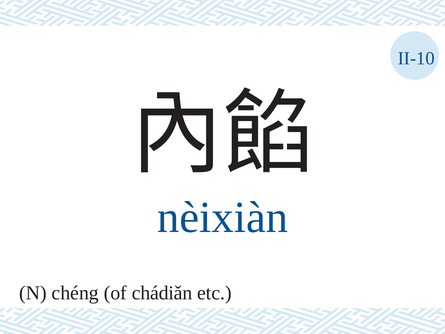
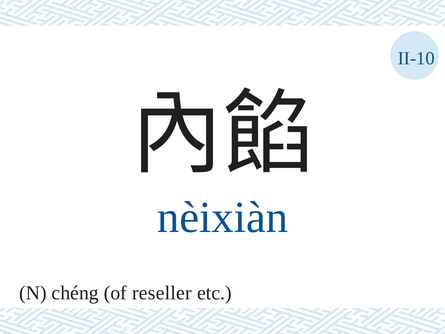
chádiǎn: chádiǎn -> reseller (162, 293)
